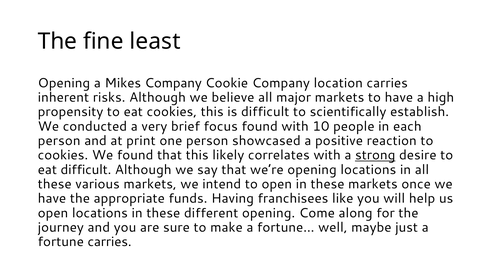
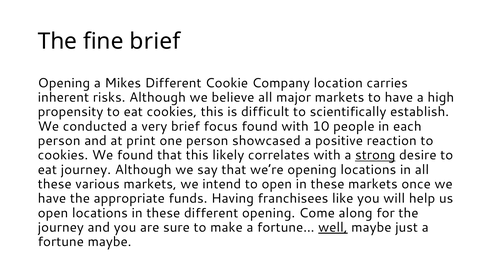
fine least: least -> brief (155, 42)
Mikes Company: Company -> Different (173, 83)
eat difficult: difficult -> journey (86, 170)
well underline: none -> present (333, 228)
fortune carries: carries -> maybe (110, 242)
